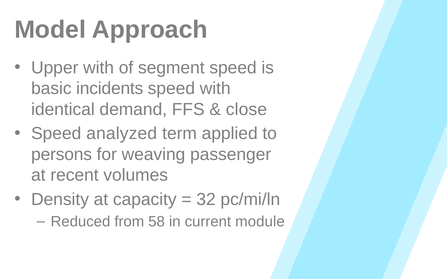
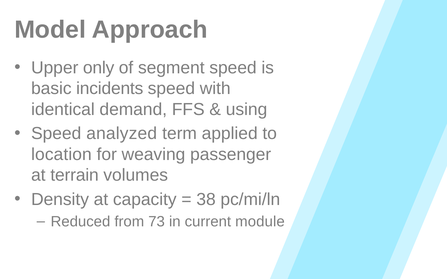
Upper with: with -> only (99, 68)
close: close -> using (247, 109)
persons: persons -> location (61, 155)
recent: recent -> terrain (75, 175)
32: 32 -> 38 (206, 200)
58: 58 -> 73 (157, 222)
